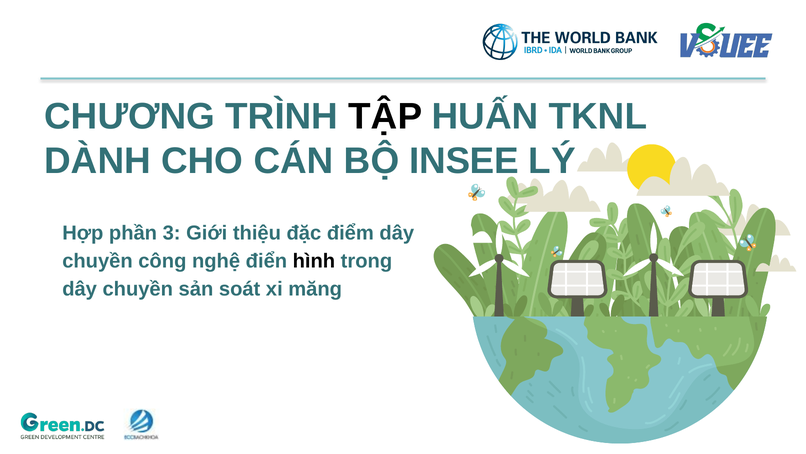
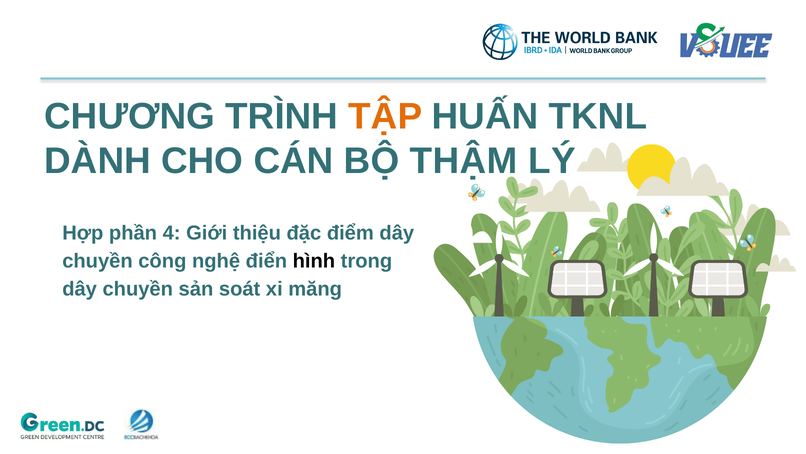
TẬP colour: black -> orange (385, 117)
INSEE: INSEE -> THẬM (464, 161)
3: 3 -> 4 (172, 233)
